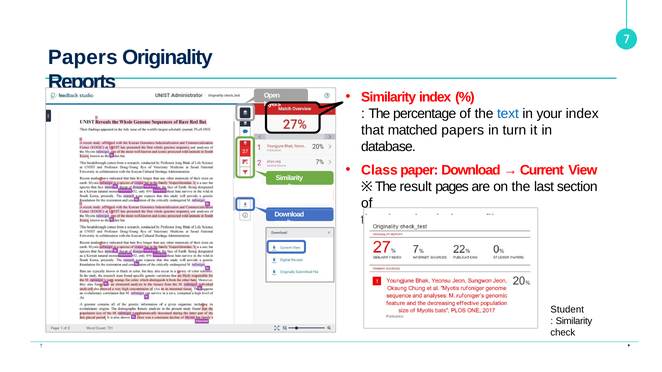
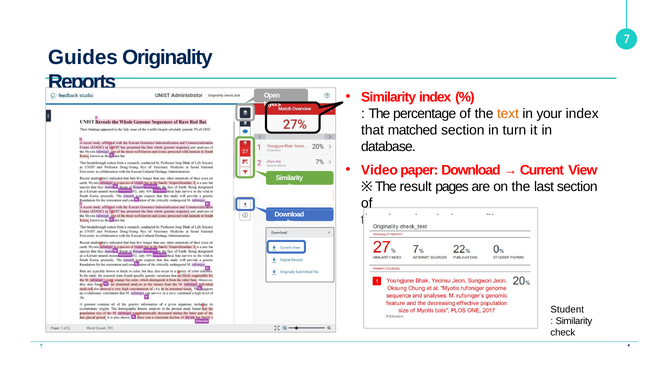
Papers: Papers -> Guides (83, 57)
text colour: blue -> orange (508, 114)
matched papers: papers -> section (463, 130)
Class: Class -> Video (379, 170)
